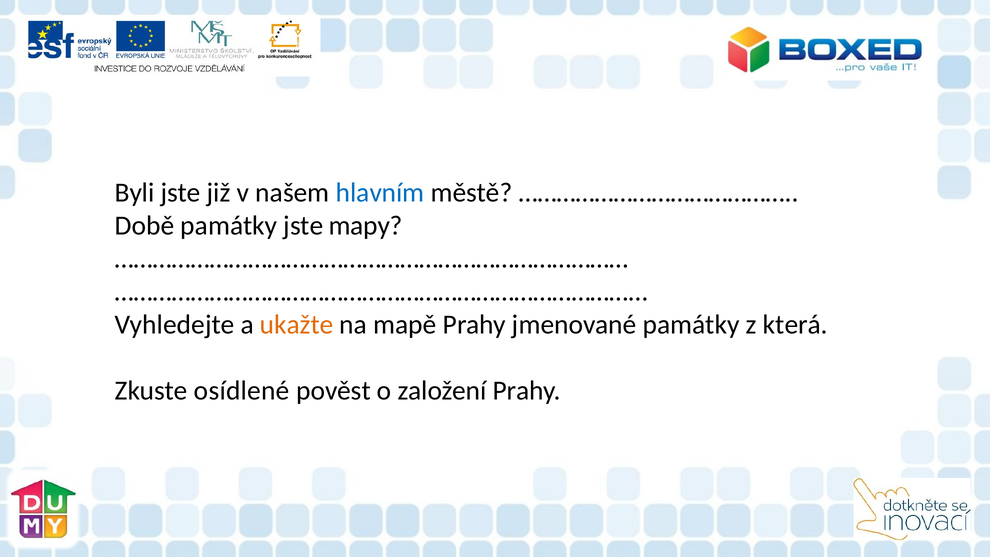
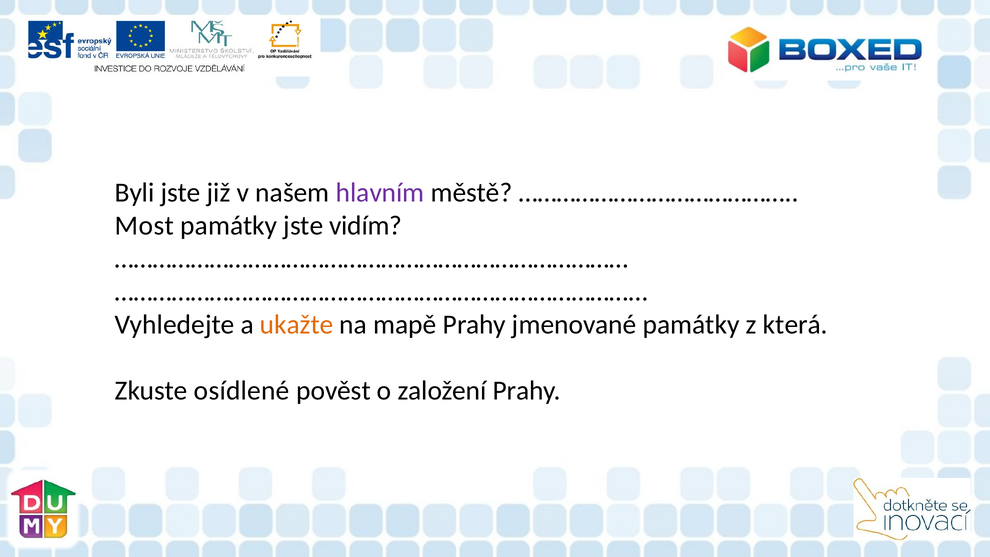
hlavním colour: blue -> purple (380, 193)
Době: Době -> Most (144, 226)
mapy: mapy -> vidím (366, 226)
